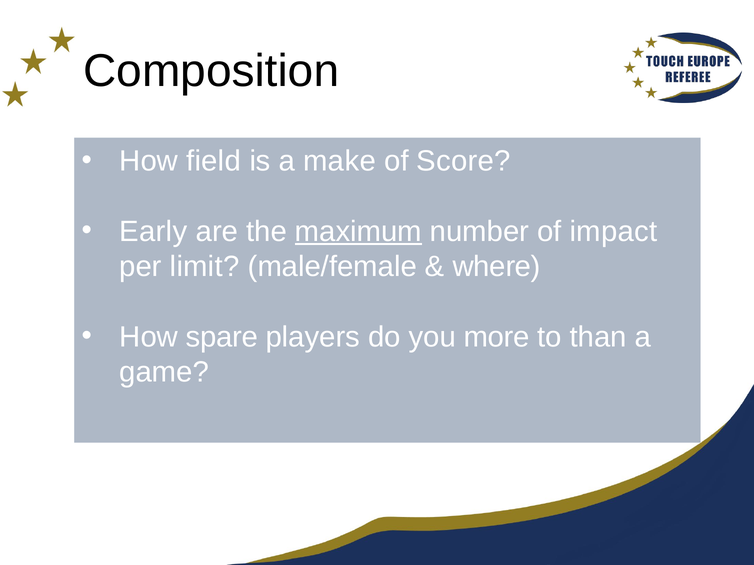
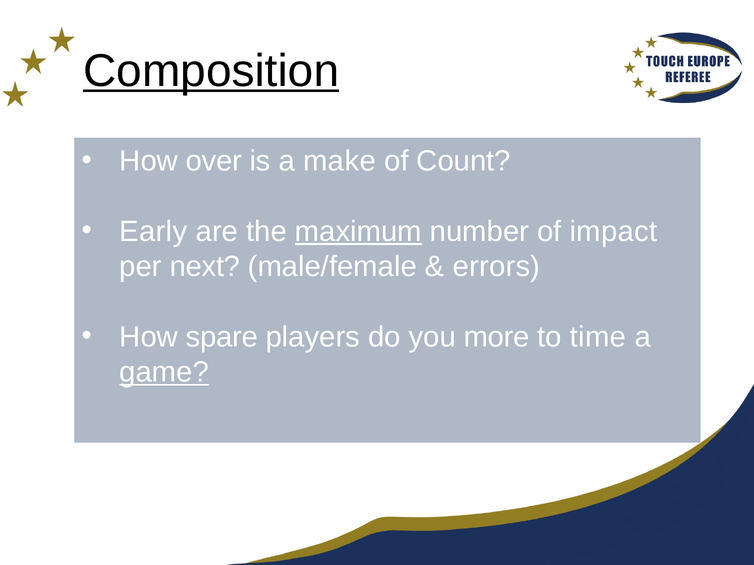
Composition underline: none -> present (211, 71)
field: field -> over (214, 161)
Score: Score -> Count (464, 161)
limit: limit -> next (205, 267)
where: where -> errors (496, 267)
than: than -> time (598, 337)
game underline: none -> present (164, 372)
